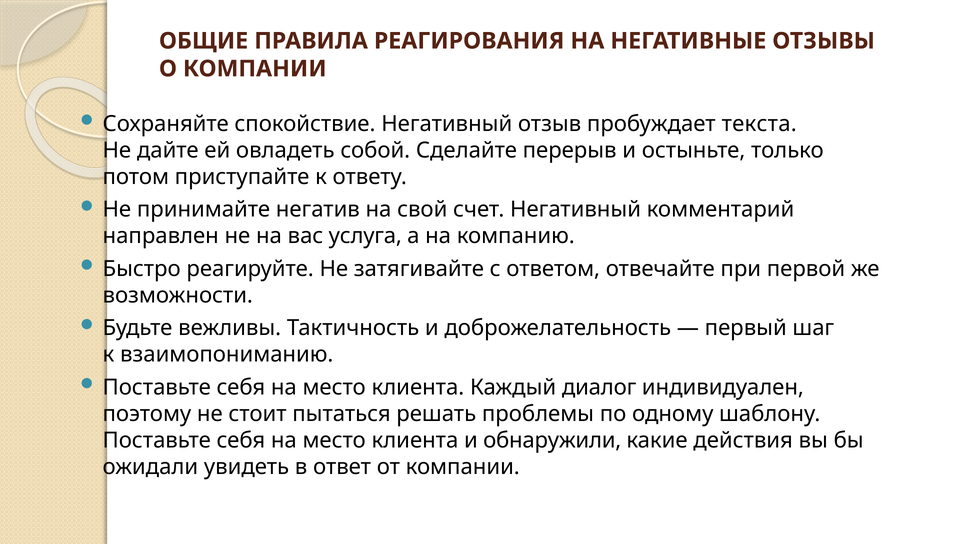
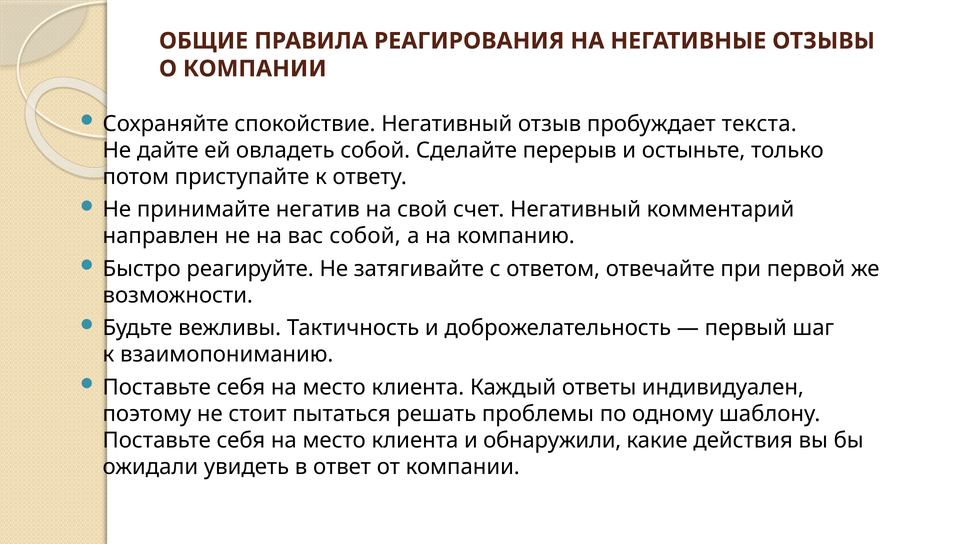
вас услуга: услуга -> собой (365, 236)
диалог: диалог -> ответы (599, 387)
